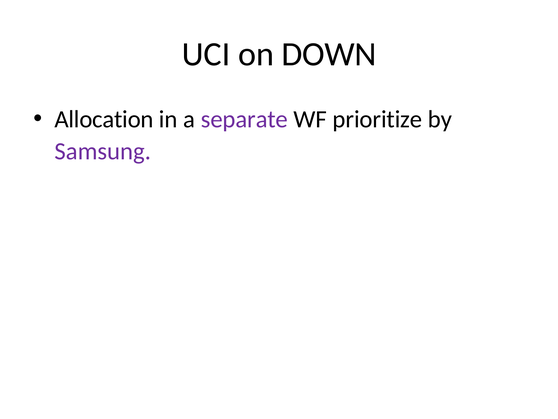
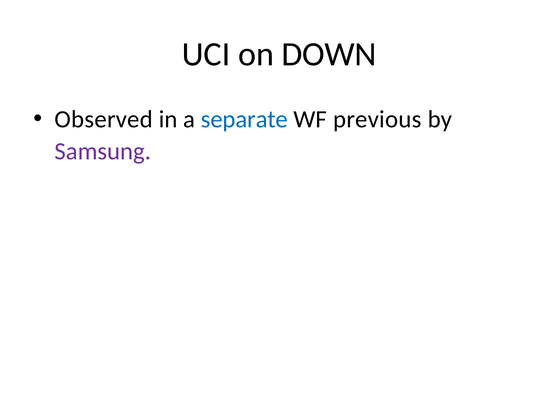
Allocation: Allocation -> Observed (104, 119)
separate colour: purple -> blue (244, 119)
prioritize: prioritize -> previous (377, 119)
